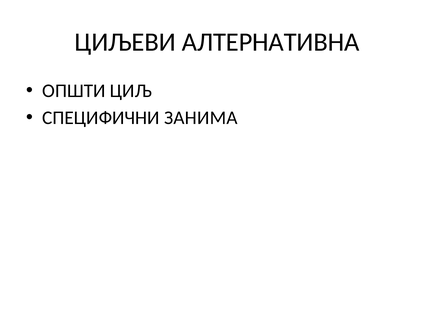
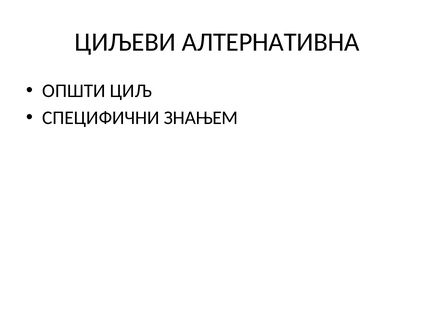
ЗАНИМА: ЗАНИМА -> ЗНАЊЕМ (201, 118)
